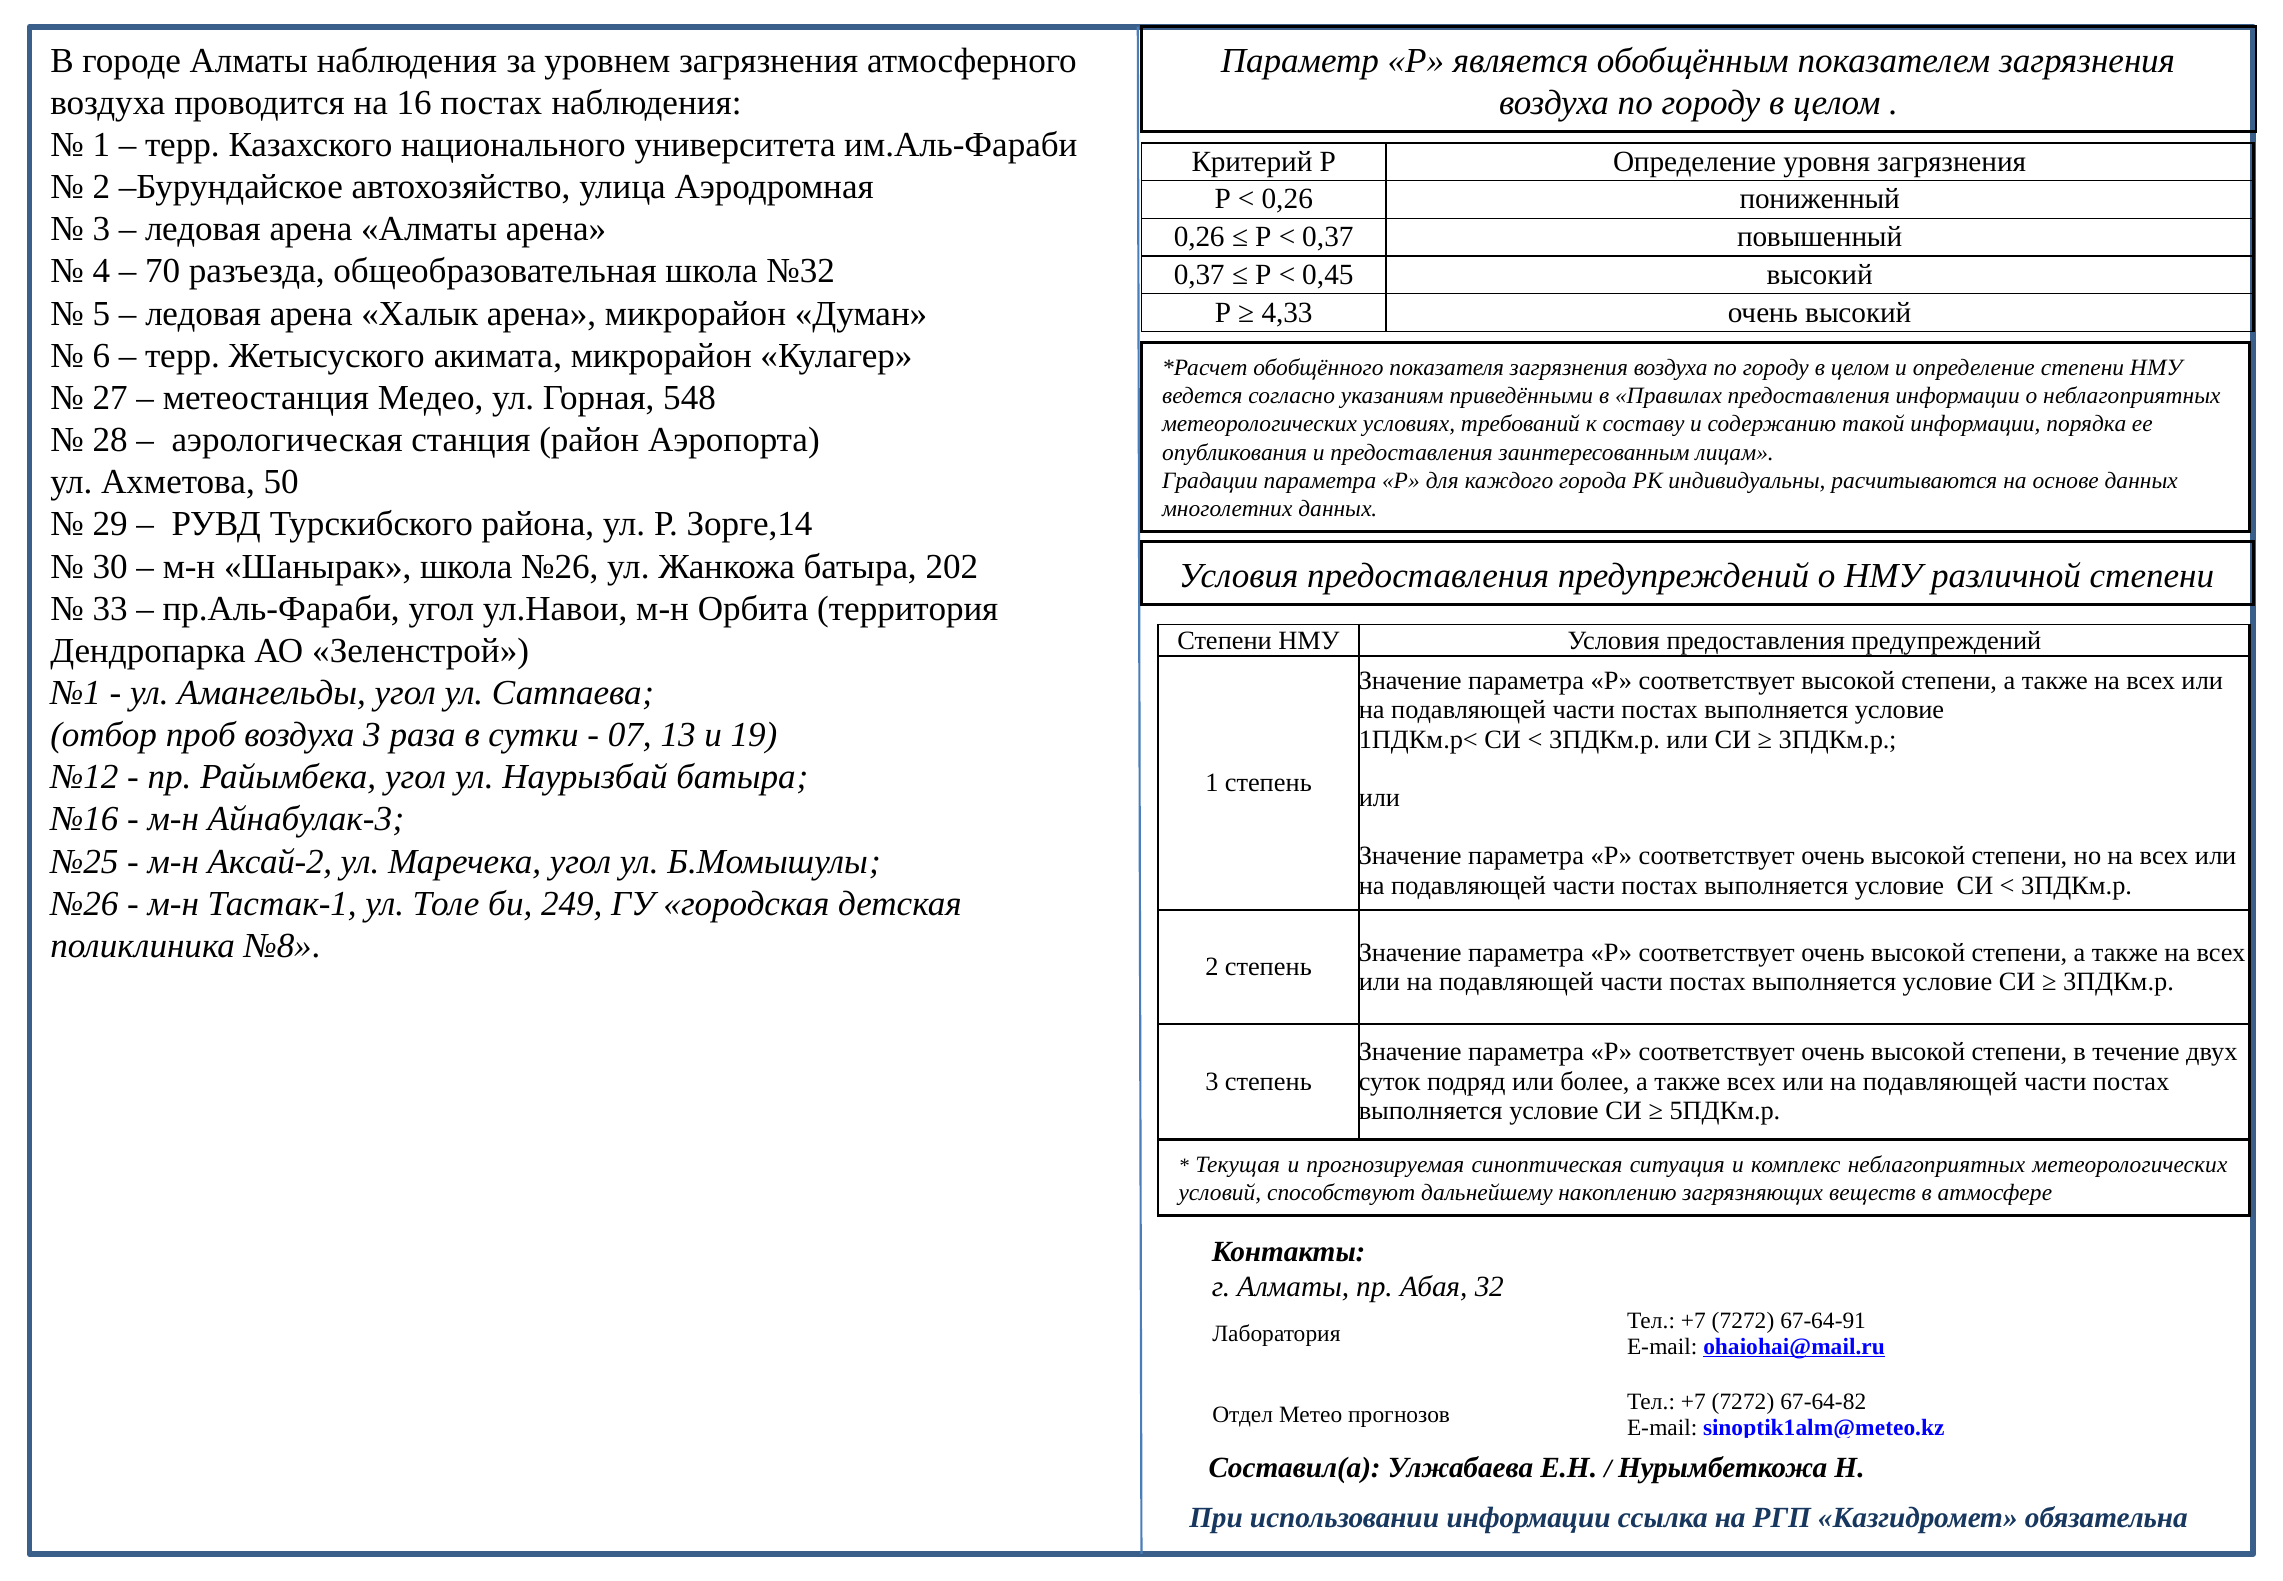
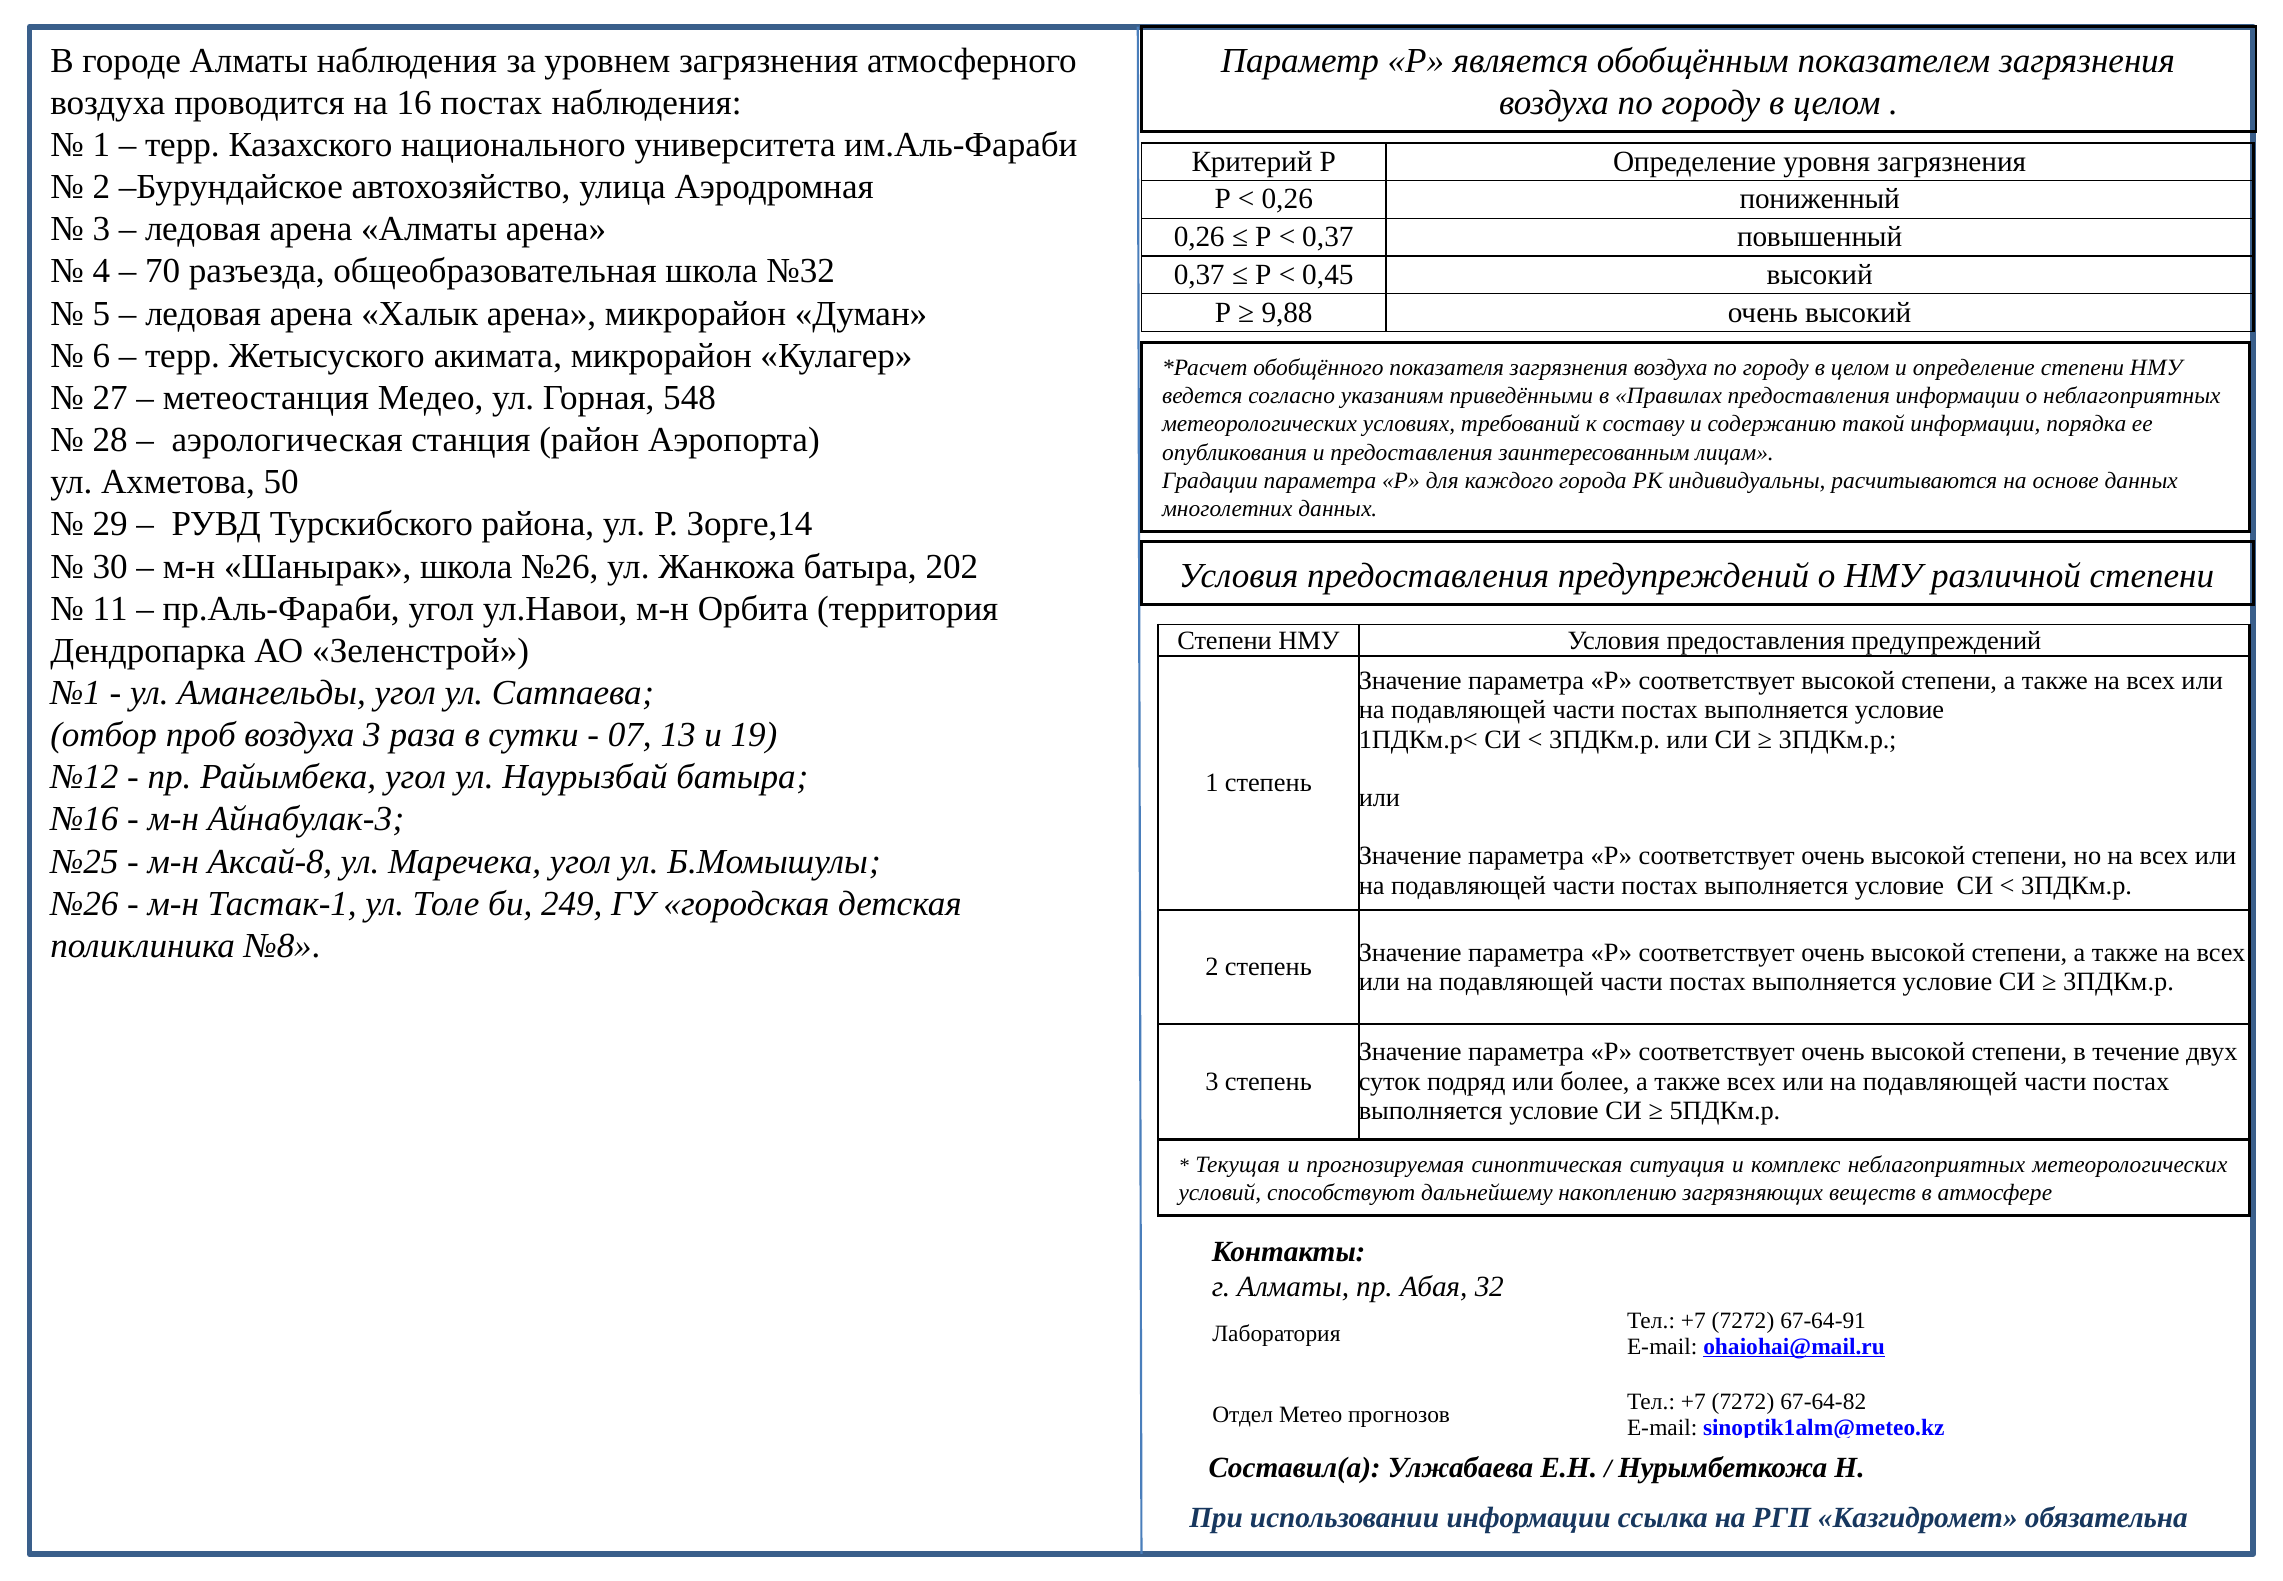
4,33: 4,33 -> 9,88 (1287, 312)
33: 33 -> 11 (110, 608)
Аксай-2: Аксай-2 -> Аксай-8 (270, 861)
